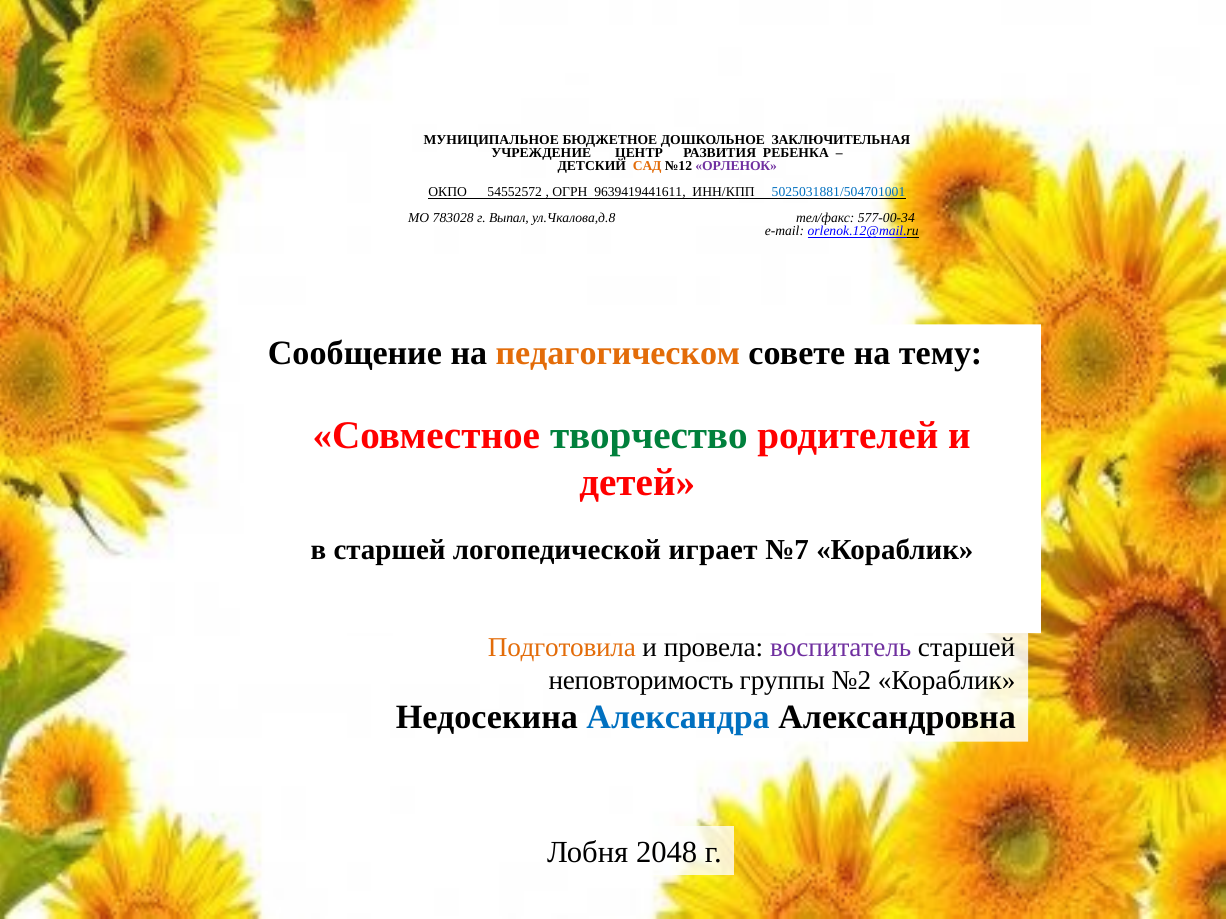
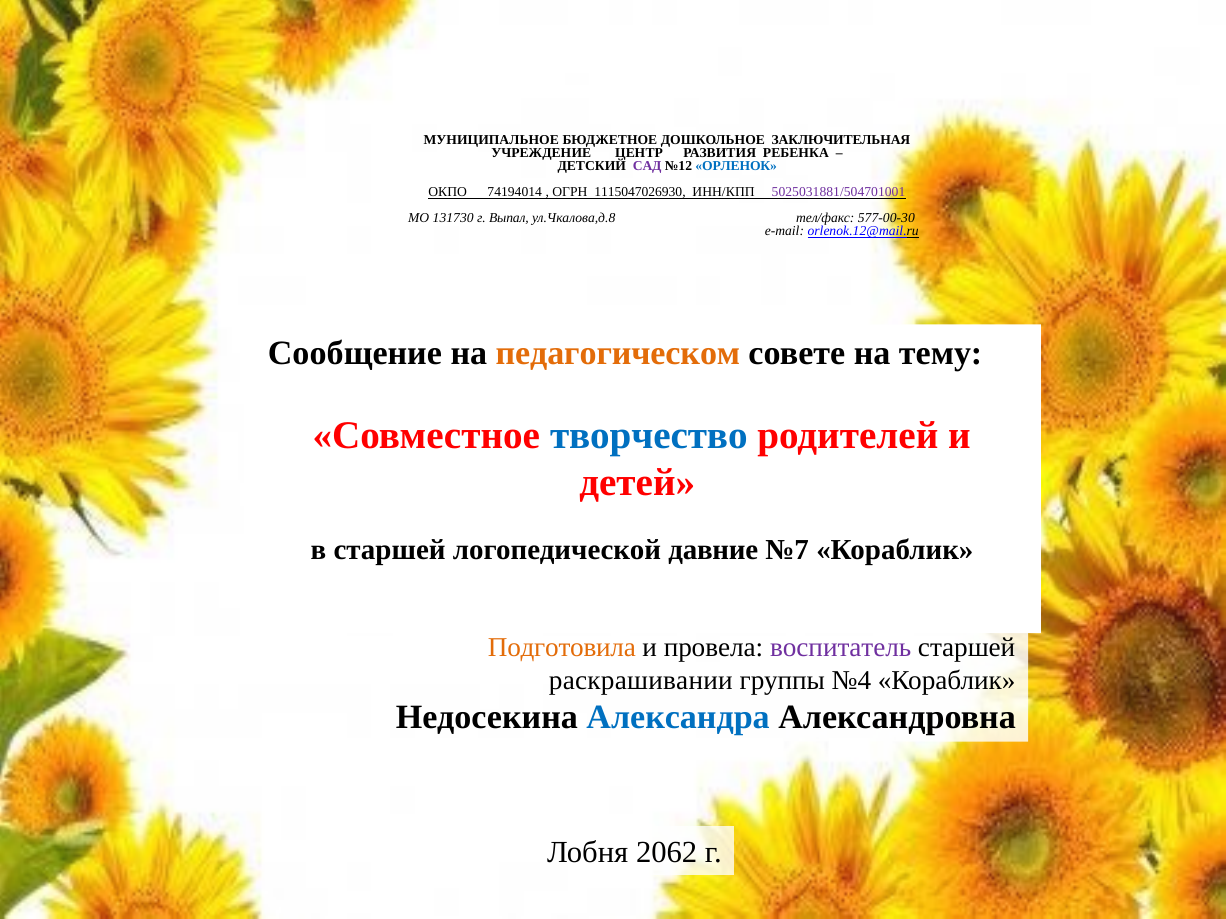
САД colour: orange -> purple (647, 166)
ОРЛЕНОК colour: purple -> blue (736, 166)
54552572: 54552572 -> 74194014 (515, 192)
9639419441611: 9639419441611 -> 1115047026930 (640, 192)
5025031881/504701001 colour: blue -> purple (839, 192)
783028: 783028 -> 131730 (453, 219)
577-00-34: 577-00-34 -> 577-00-30 (886, 219)
творчество colour: green -> blue (649, 436)
играет: играет -> давние (713, 550)
неповторимость: неповторимость -> раскрашивании (641, 681)
№2: №2 -> №4 (851, 681)
2048: 2048 -> 2062 (667, 853)
